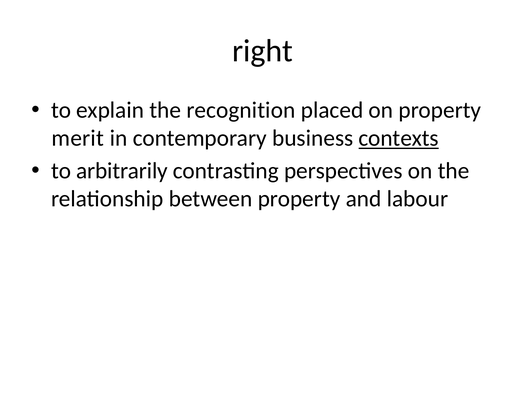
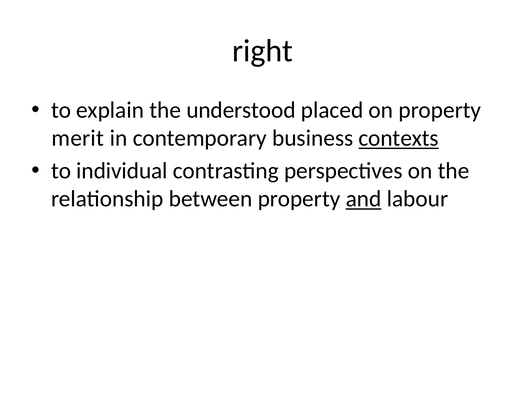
recognition: recognition -> understood (241, 110)
arbitrarily: arbitrarily -> individual (122, 171)
and underline: none -> present (364, 199)
